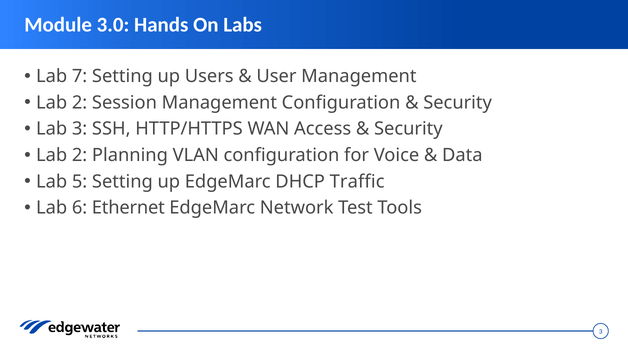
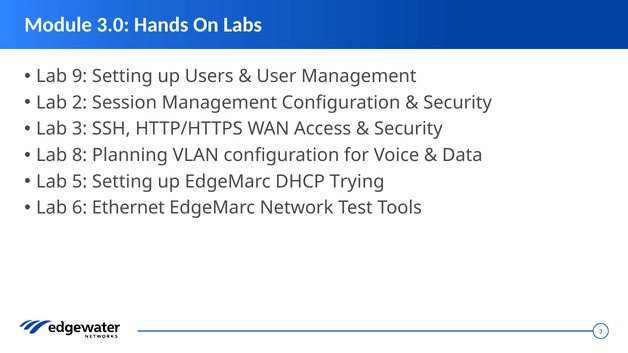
7: 7 -> 9 (80, 76)
2: 2 -> 8 (80, 155)
Traffic: Traffic -> Trying (357, 182)
